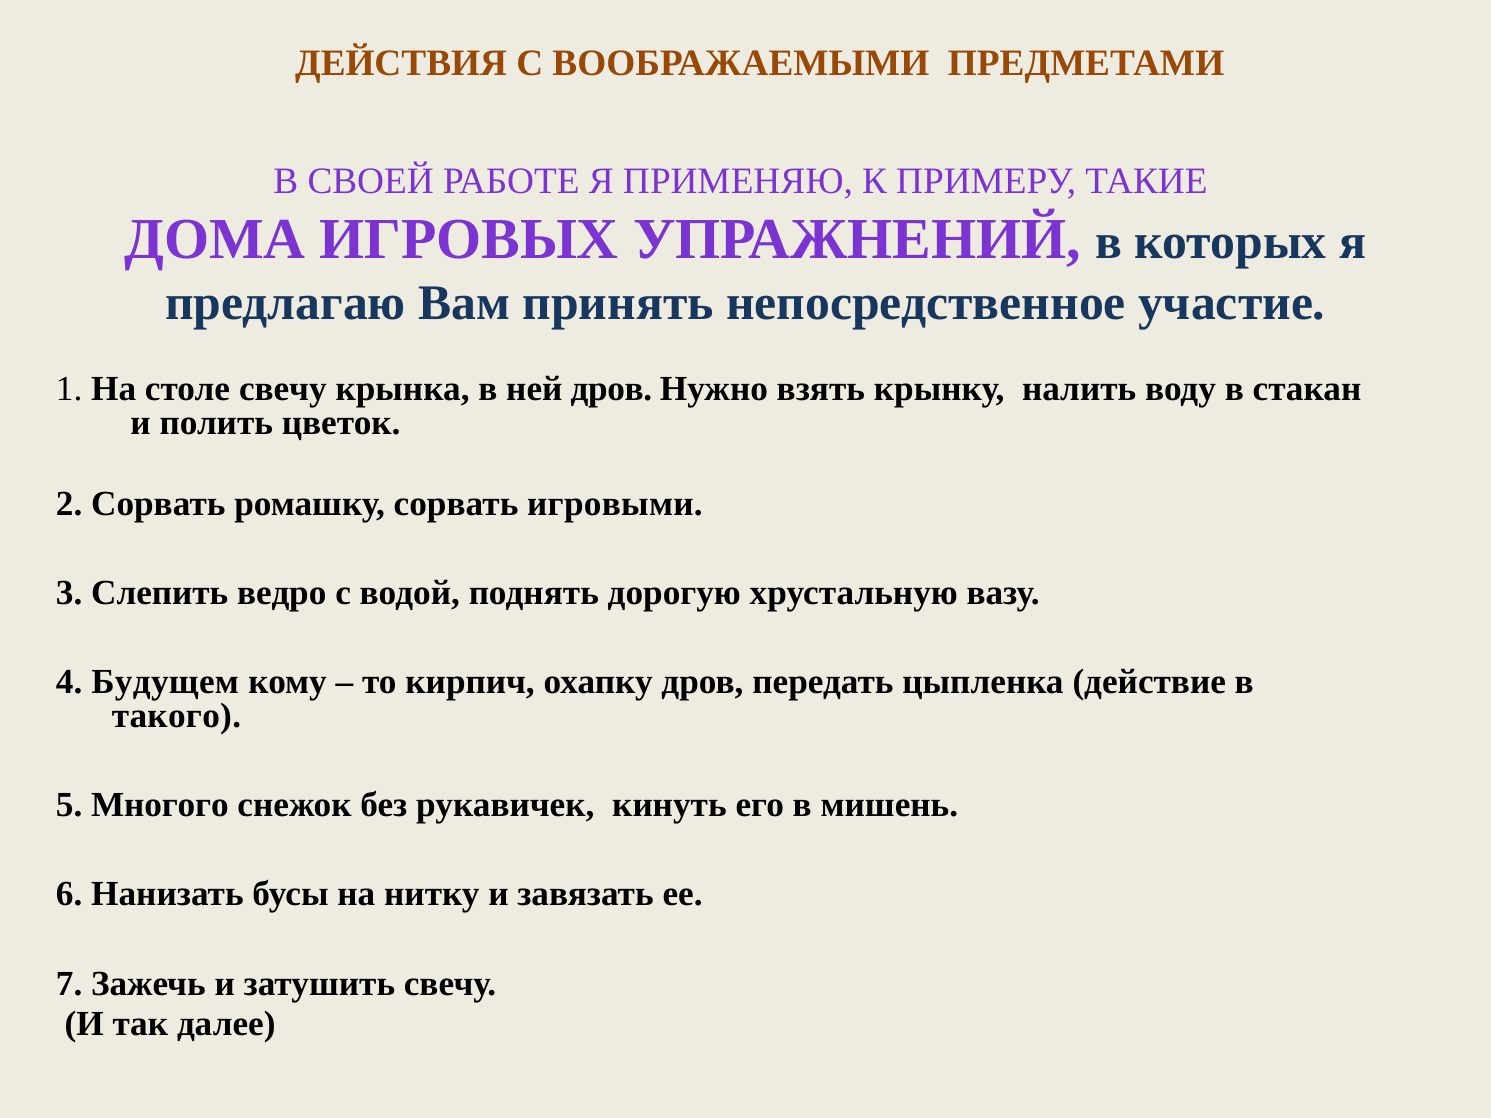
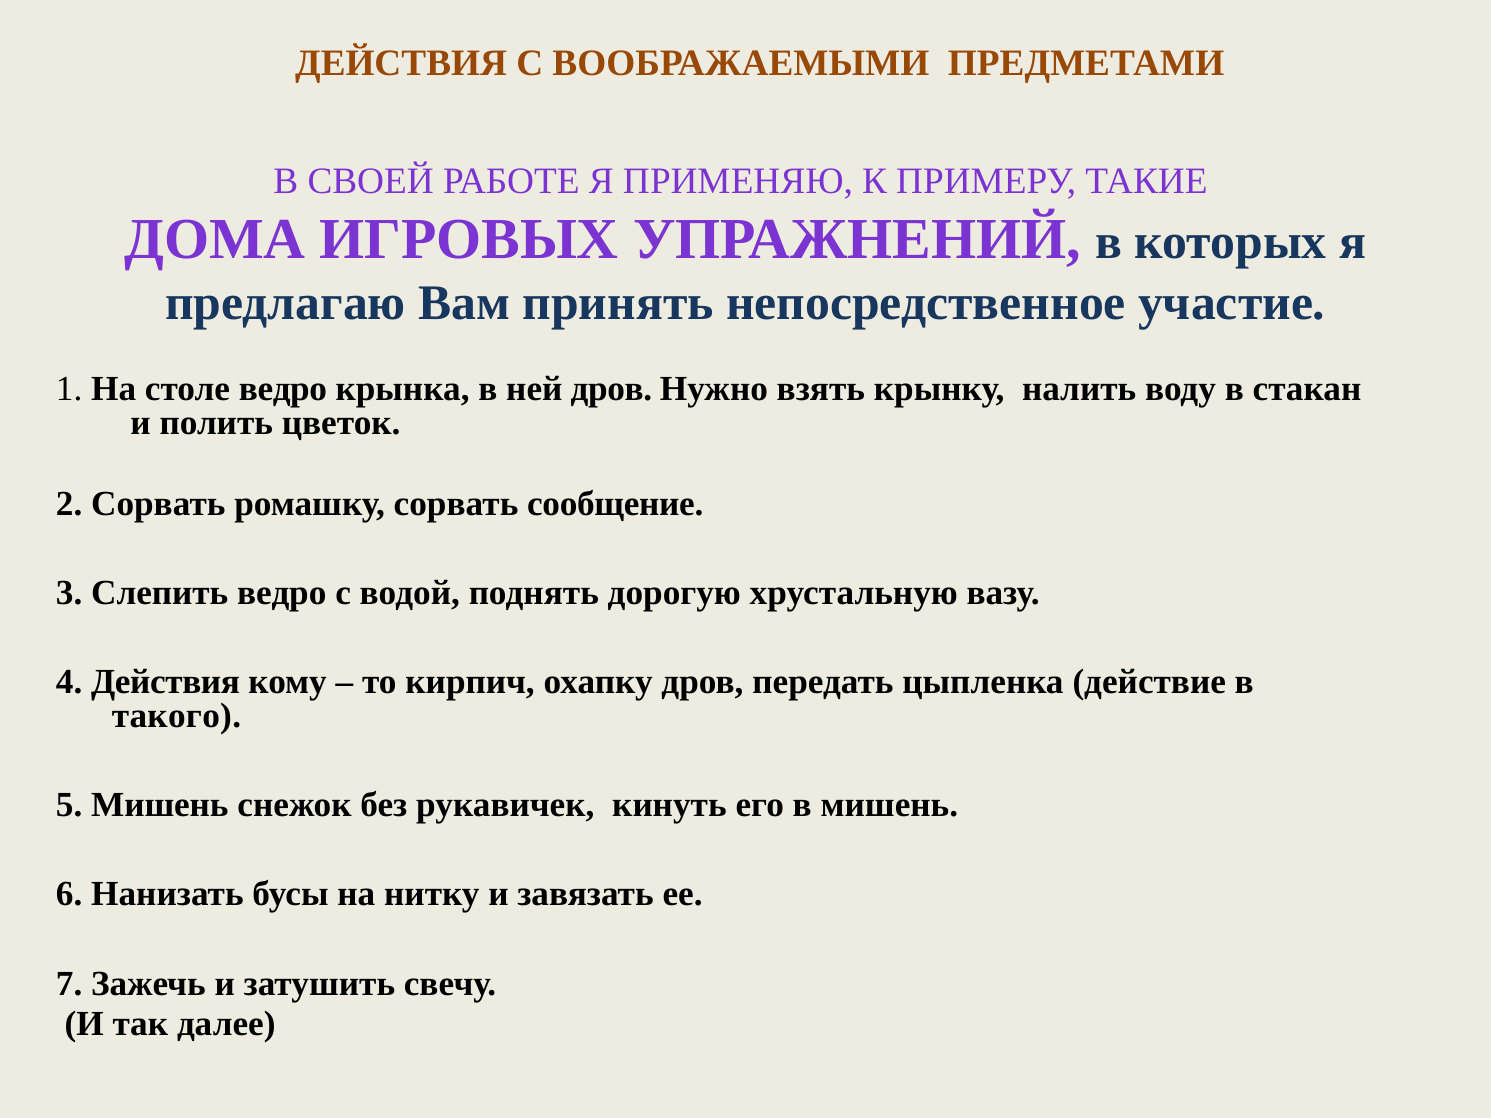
столе свечу: свечу -> ведро (283, 389)
игровыми: игровыми -> сообщение (615, 504)
4 Будущем: Будущем -> Действия (165, 682)
5 Многого: Многого -> Мишень (160, 805)
